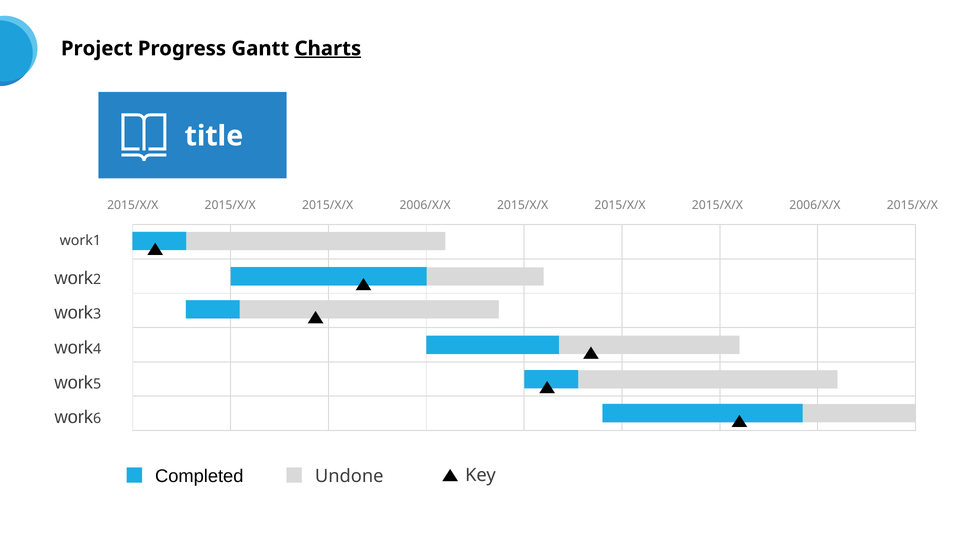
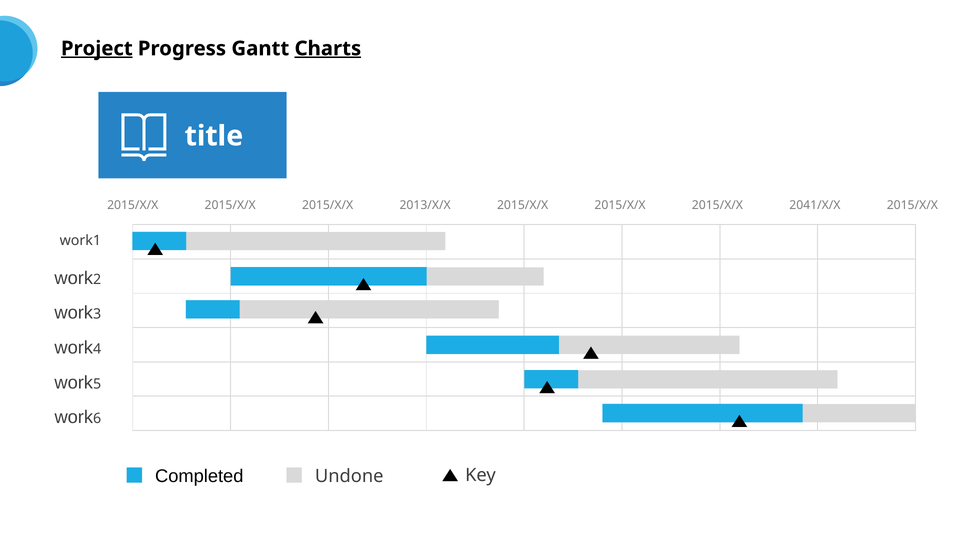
Project underline: none -> present (97, 49)
2006/X/X: 2006/X/X -> 2013/X/X (425, 205)
2006/X/X: 2006/X/X -> 2041/X/X (815, 205)
